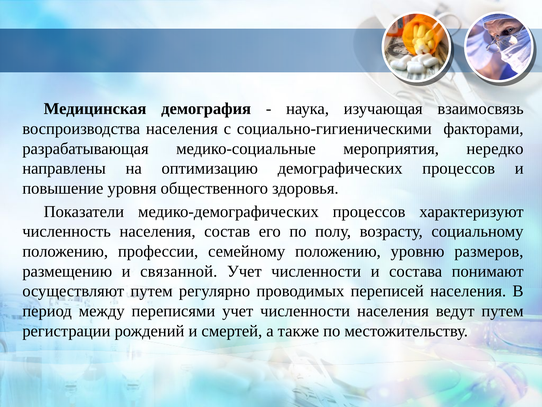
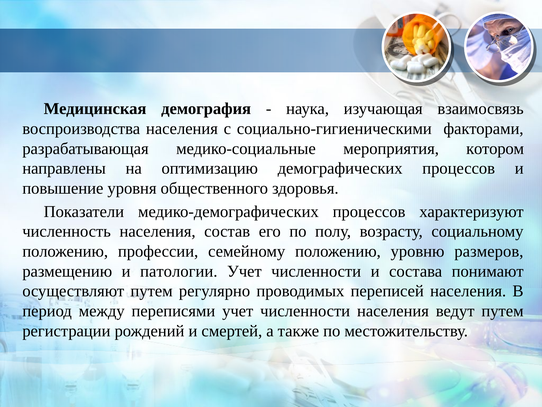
нередко: нередко -> котором (495, 148)
связанной: связанной -> патологии (179, 271)
